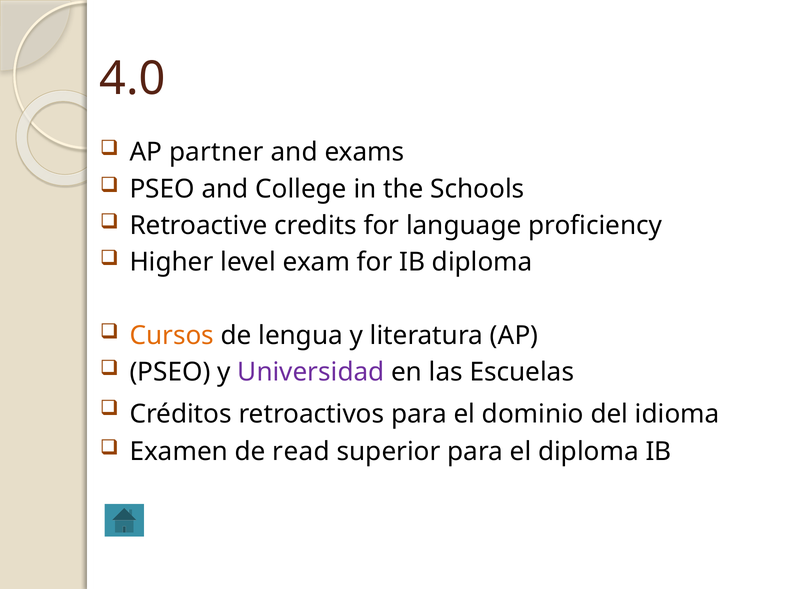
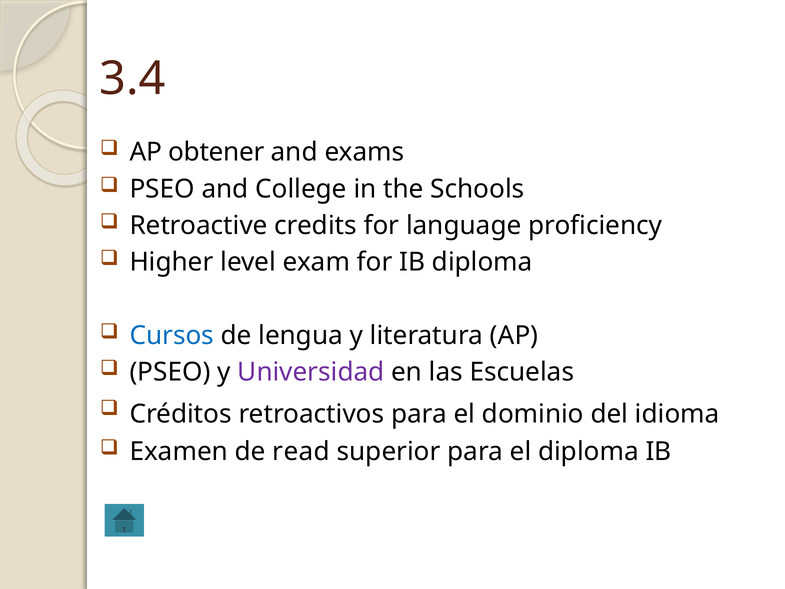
4.0: 4.0 -> 3.4 (132, 79)
partner: partner -> obtener (217, 152)
Cursos colour: orange -> blue (172, 335)
